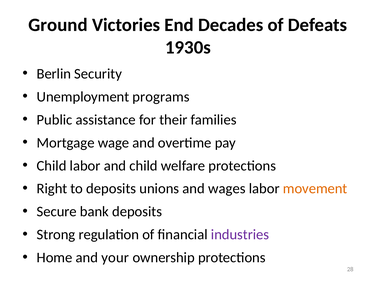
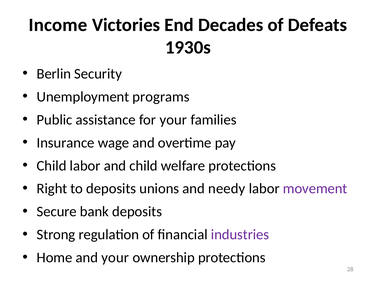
Ground: Ground -> Income (58, 25)
for their: their -> your (173, 120)
Mortgage: Mortgage -> Insurance (66, 143)
wages: wages -> needy (227, 189)
movement colour: orange -> purple (315, 189)
